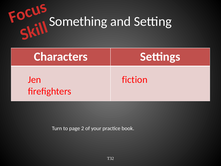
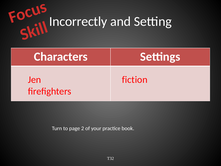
Something: Something -> Incorrectly (78, 21)
